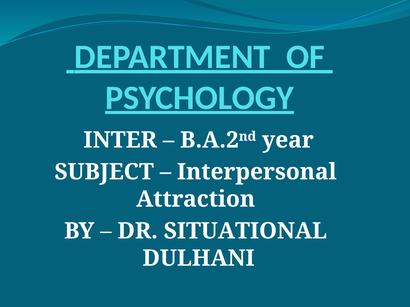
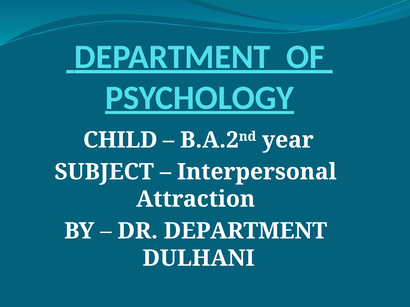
INTER: INTER -> CHILD (120, 140)
DR SITUATIONAL: SITUATIONAL -> DEPARTMENT (245, 231)
